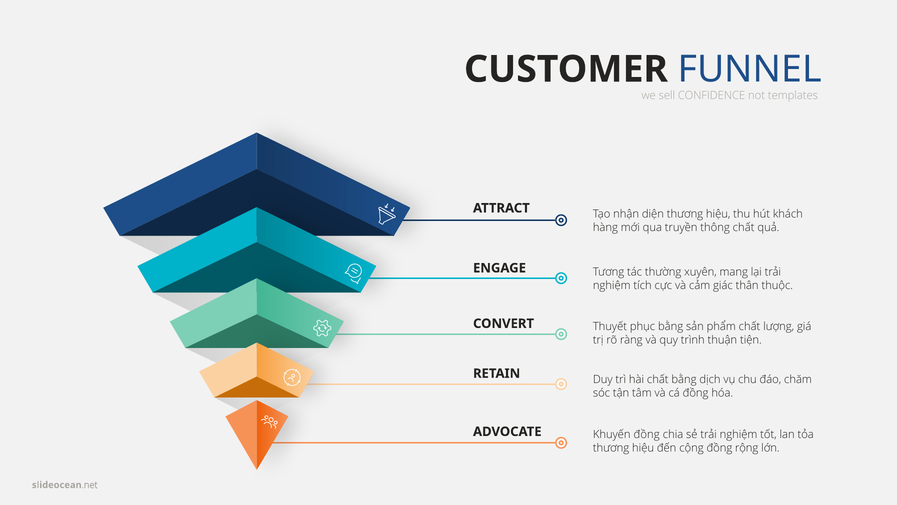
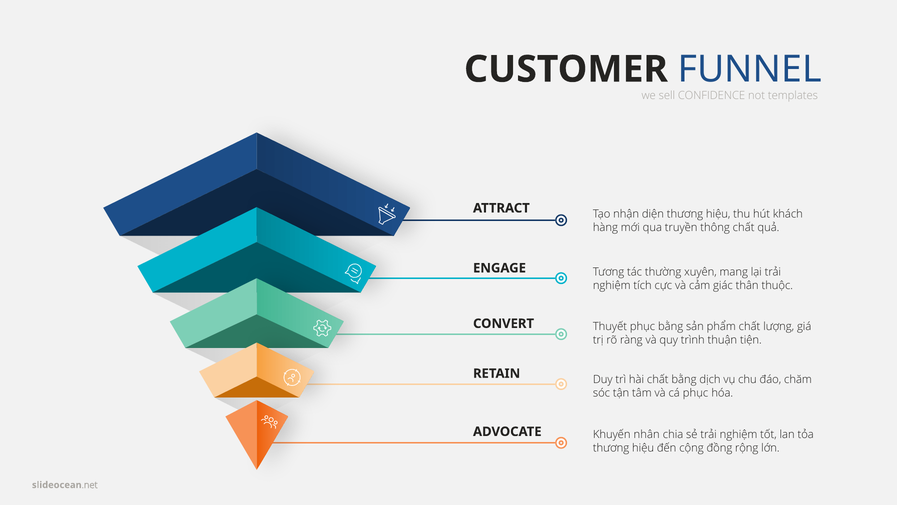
cá đồng: đồng -> phục (696, 392)
Khuyến đồng: đồng -> nhân (647, 434)
